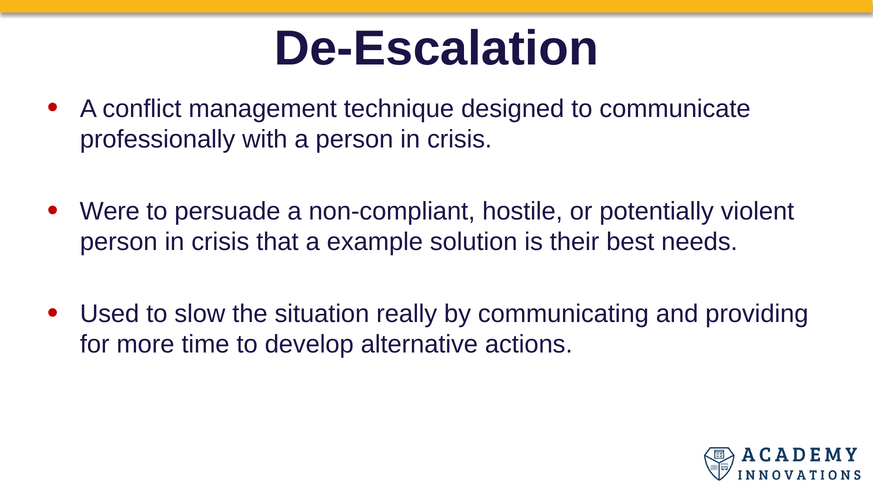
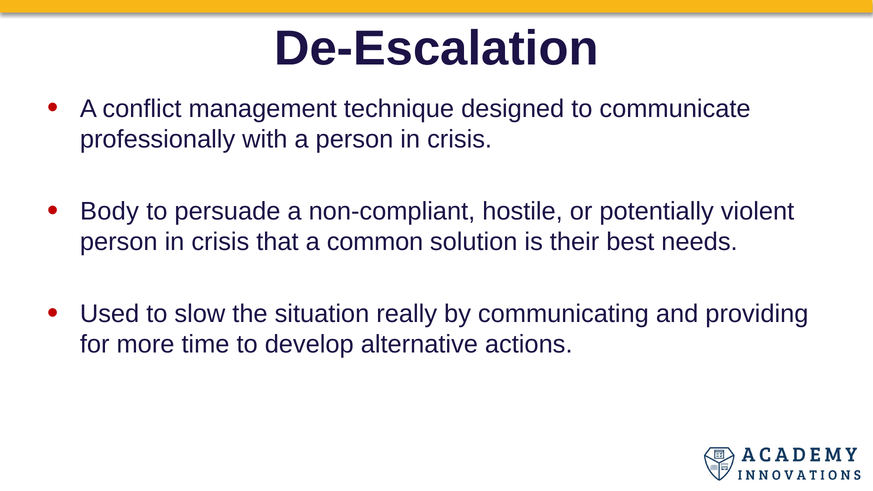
Were: Were -> Body (109, 211)
example: example -> common (375, 242)
